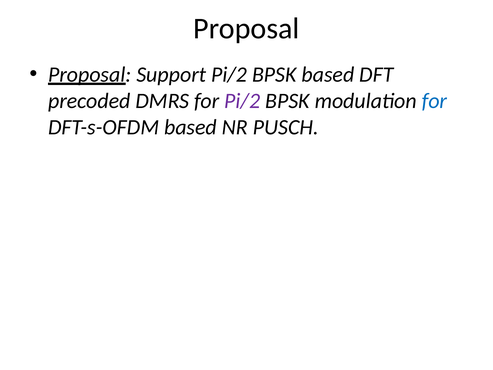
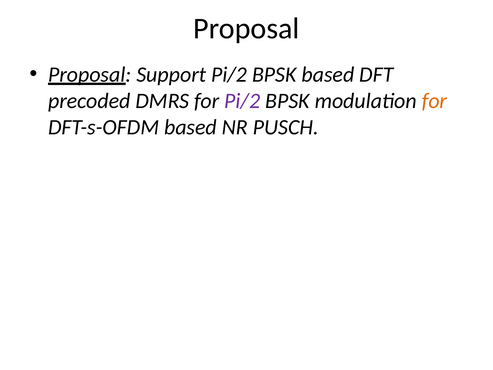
for colour: blue -> orange (434, 101)
